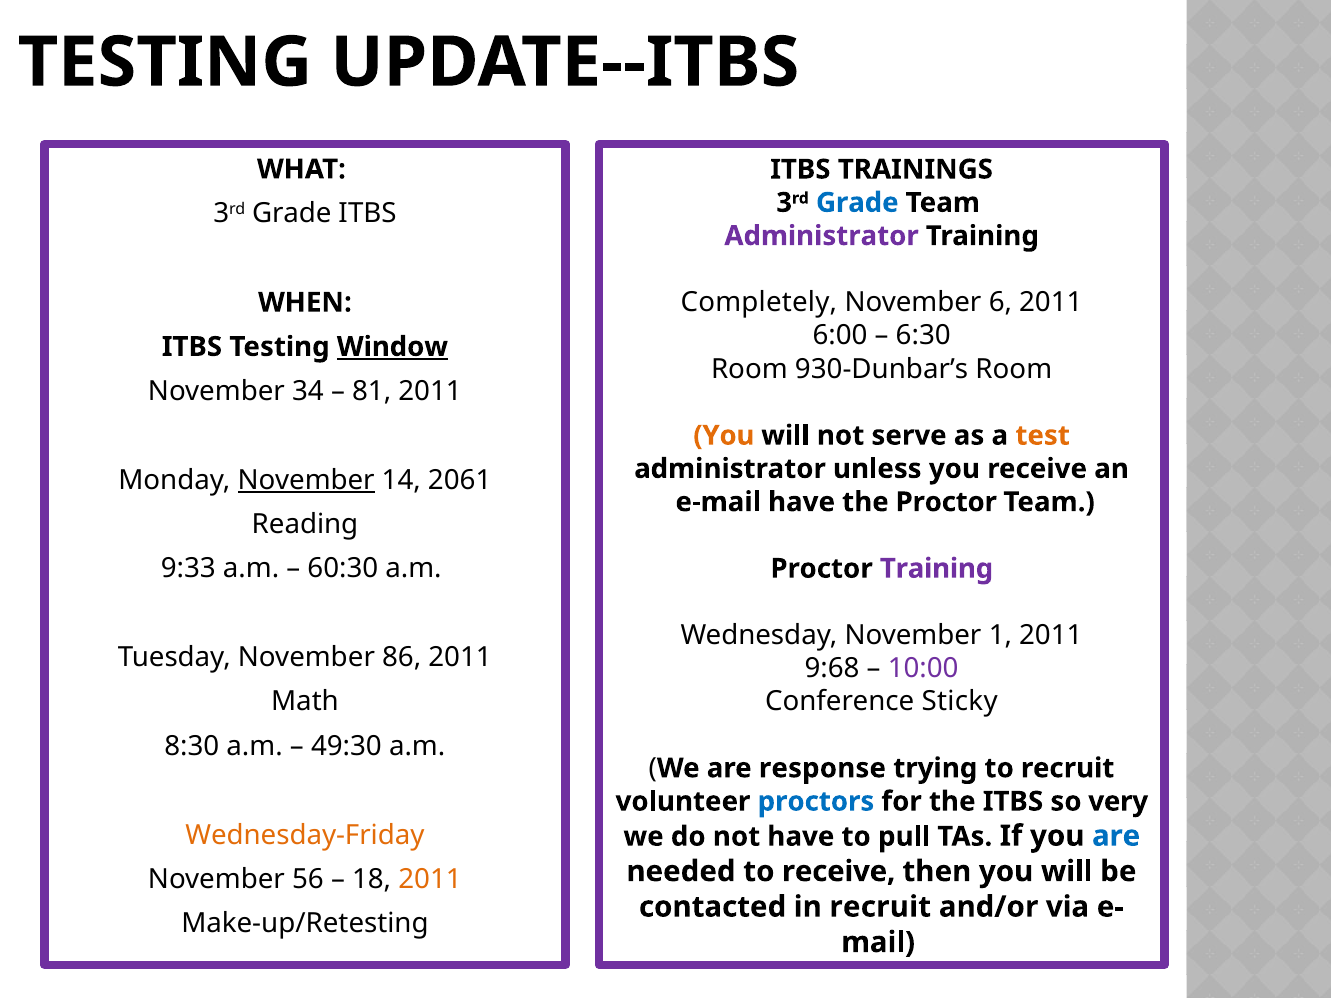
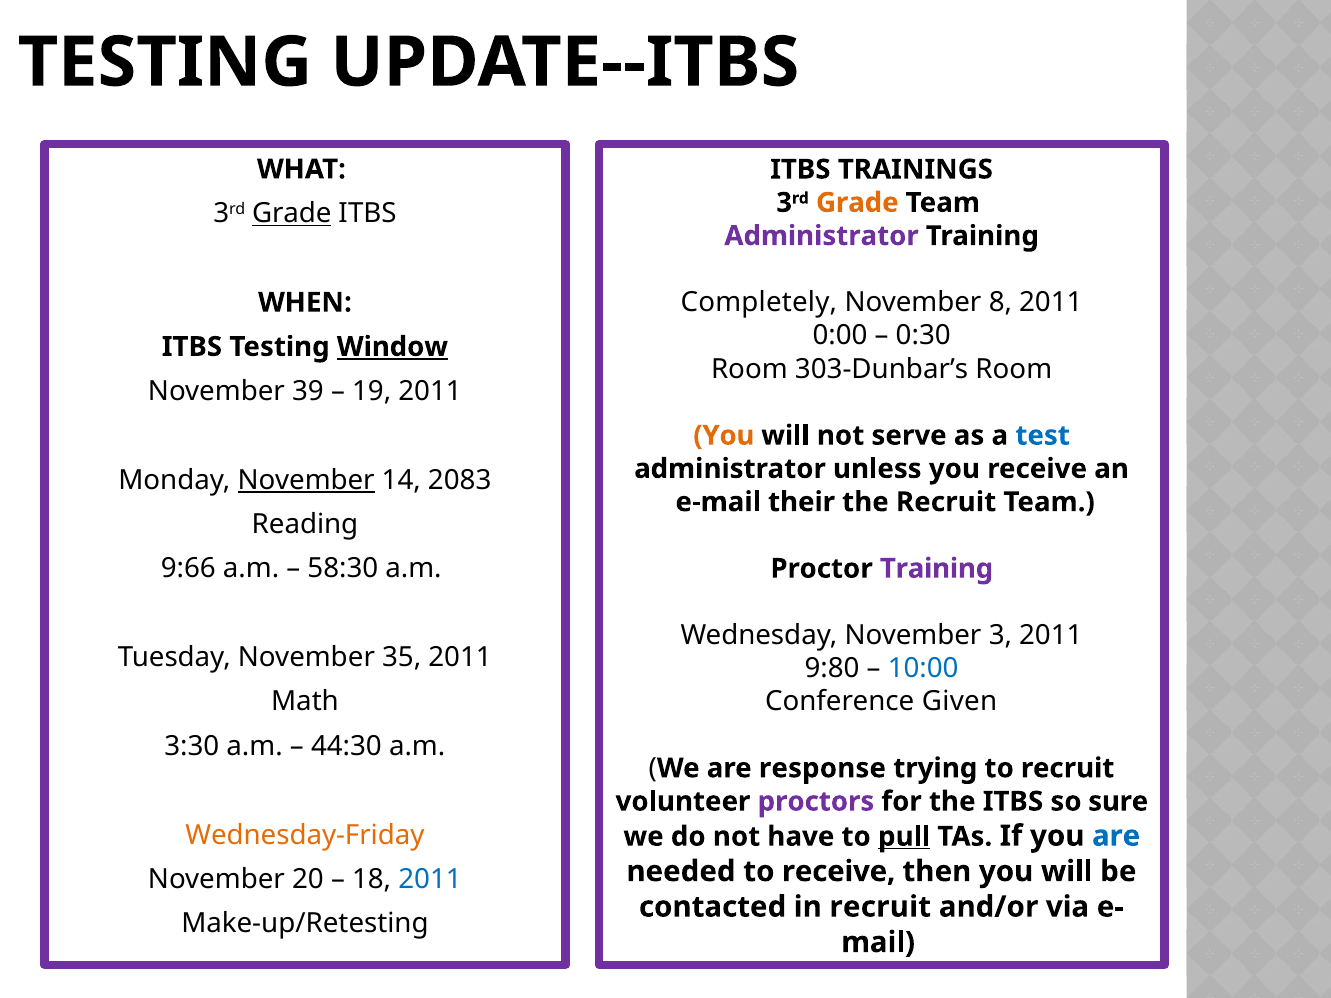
Grade colour: blue -> orange (857, 203)
Grade underline: none -> present (292, 214)
6: 6 -> 8 (1000, 303)
6:00: 6:00 -> 0:00 (840, 336)
6:30: 6:30 -> 0:30 (923, 336)
930-Dunbar’s: 930-Dunbar’s -> 303-Dunbar’s (882, 369)
34: 34 -> 39 (308, 391)
81: 81 -> 19 (372, 391)
test colour: orange -> blue (1043, 436)
2061: 2061 -> 2083 (460, 480)
e-mail have: have -> their (802, 502)
the Proctor: Proctor -> Recruit (946, 502)
9:33: 9:33 -> 9:66 (188, 569)
60:30: 60:30 -> 58:30 (343, 569)
1: 1 -> 3 (1000, 635)
86: 86 -> 35 (402, 658)
9:68: 9:68 -> 9:80 (832, 669)
10:00 colour: purple -> blue (923, 669)
Sticky: Sticky -> Given (960, 702)
8:30: 8:30 -> 3:30 (192, 746)
49:30: 49:30 -> 44:30 (346, 746)
proctors colour: blue -> purple (816, 802)
very: very -> sure (1118, 802)
pull underline: none -> present (904, 837)
56: 56 -> 20 (308, 879)
2011 colour: orange -> blue (430, 879)
